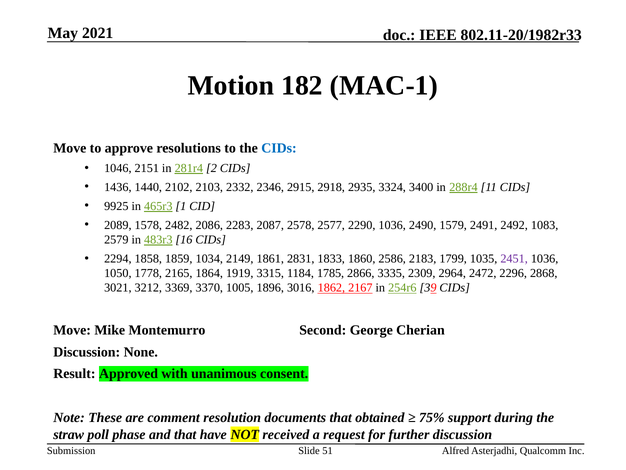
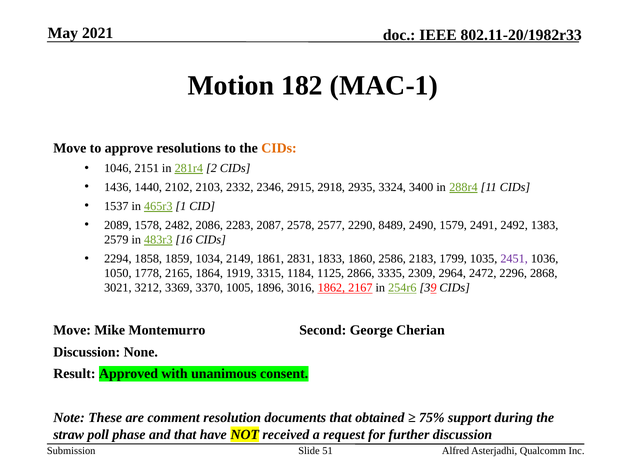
CIDs colour: blue -> orange (279, 148)
9925: 9925 -> 1537 (116, 206)
2290 1036: 1036 -> 8489 (392, 225)
1083: 1083 -> 1383 (545, 225)
1785: 1785 -> 1125 (331, 273)
